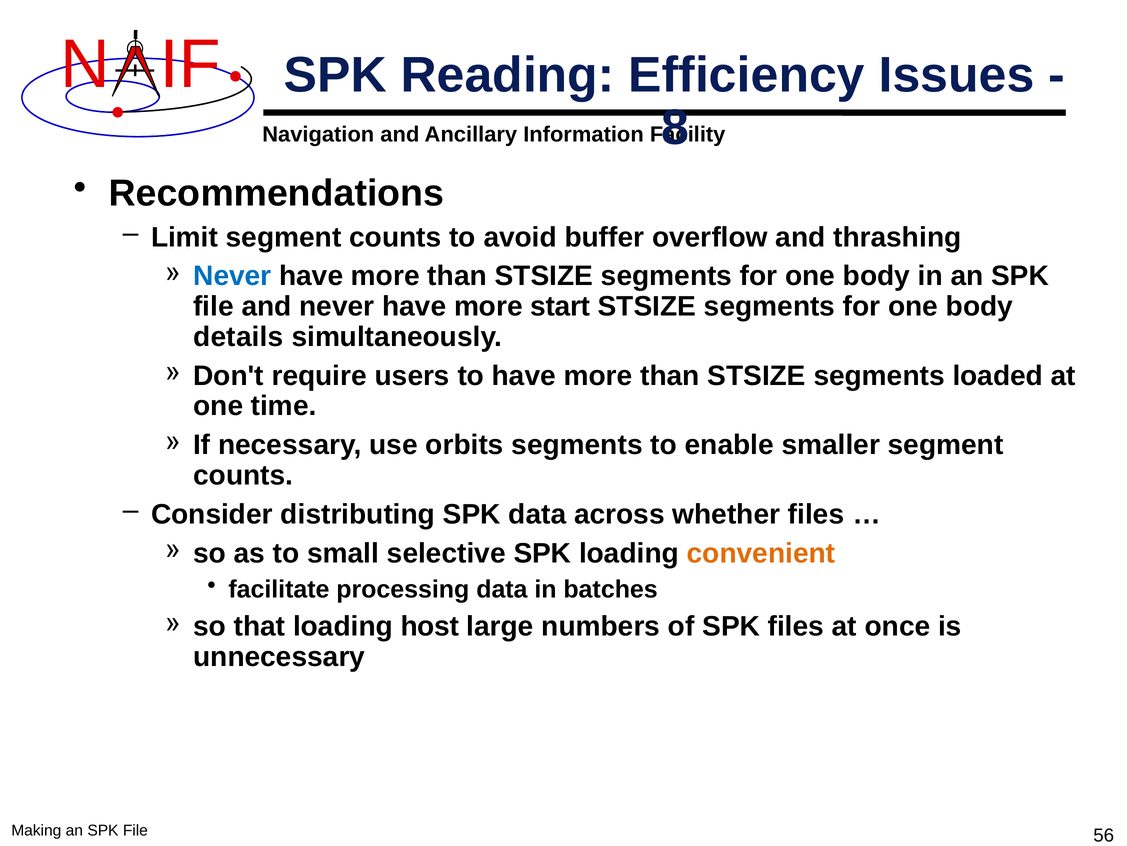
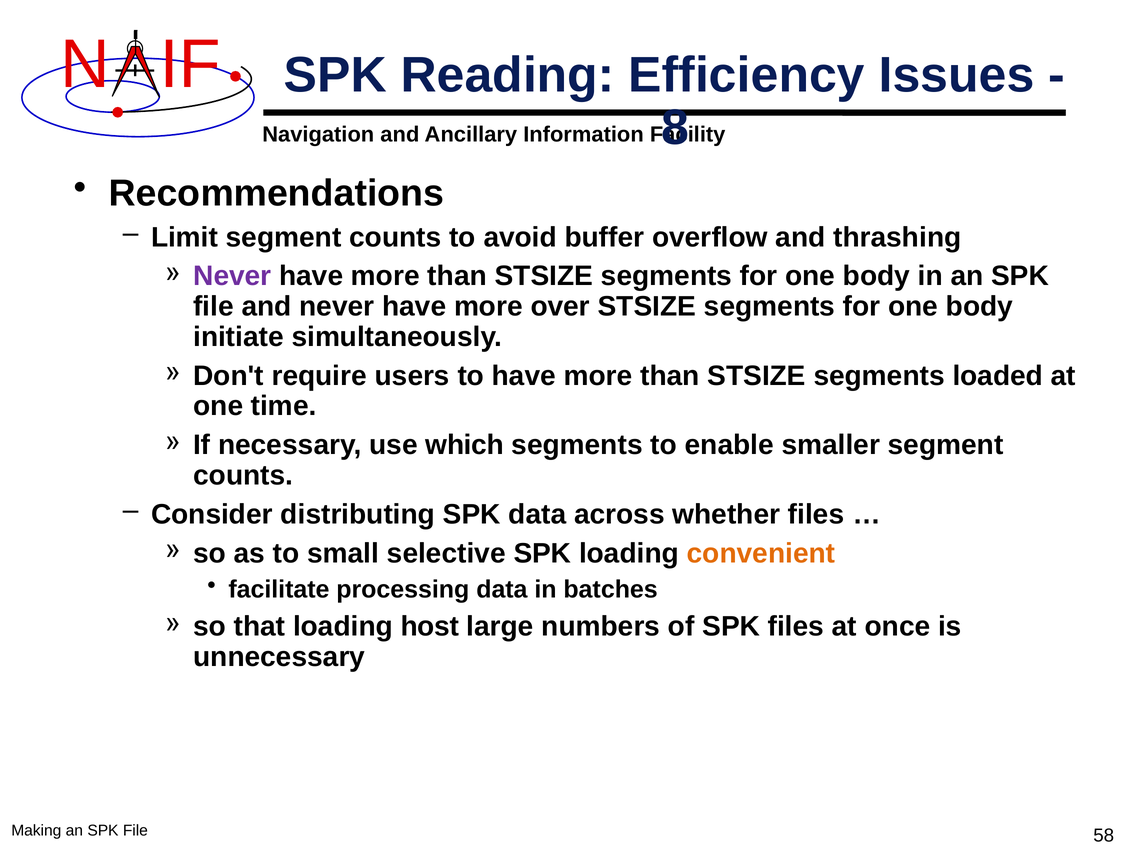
Never colour: blue -> purple (232, 276)
start: start -> over (560, 306)
details: details -> initiate (238, 337)
orbits: orbits -> which (465, 445)
56: 56 -> 58 (1104, 835)
